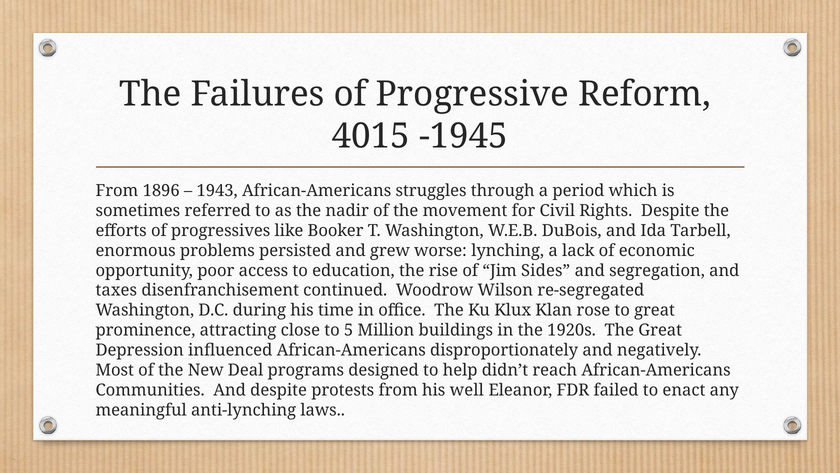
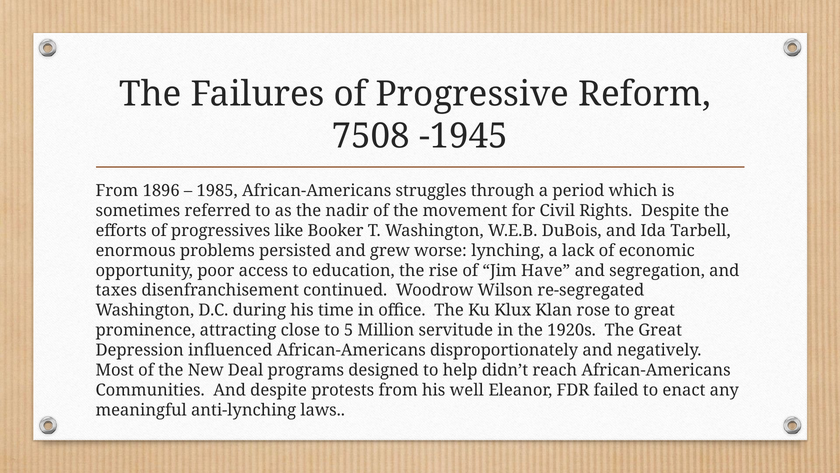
4015: 4015 -> 7508 (371, 136)
1943: 1943 -> 1985 (217, 190)
Sides: Sides -> Have (546, 270)
buildings: buildings -> servitude (456, 330)
